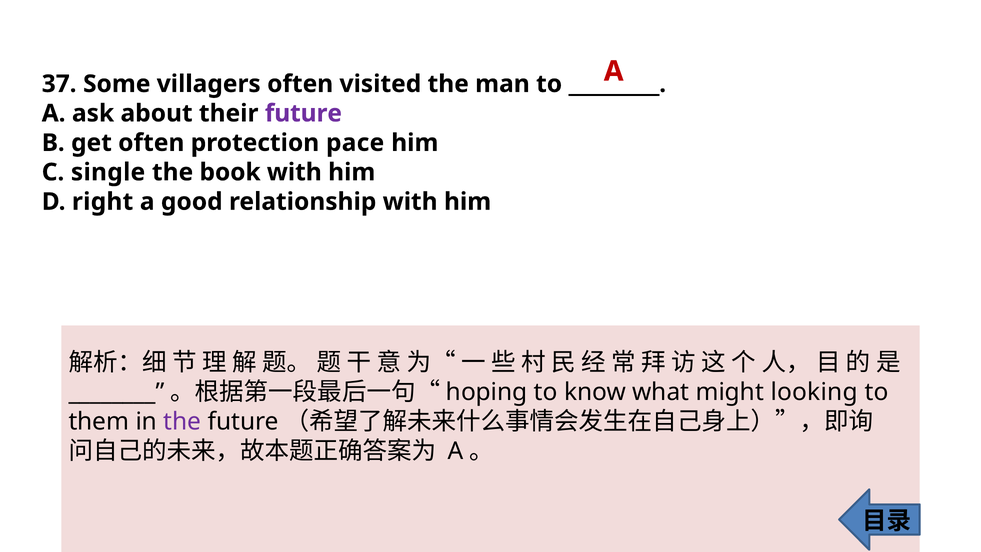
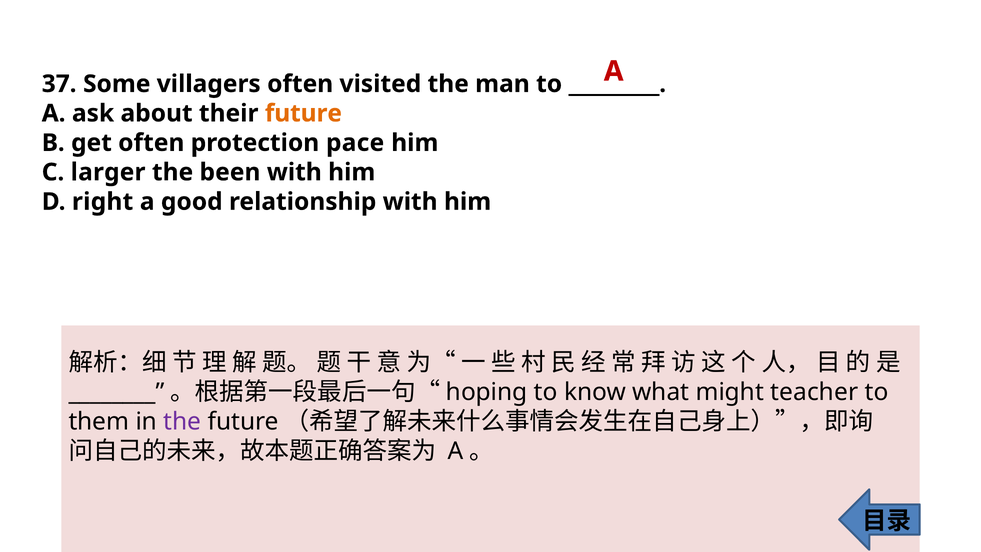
future colour: purple -> orange (303, 113)
single: single -> larger (108, 172)
book: book -> been (230, 172)
looking: looking -> teacher (814, 392)
